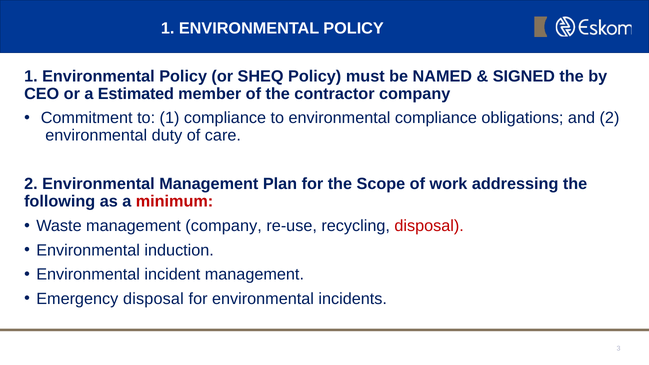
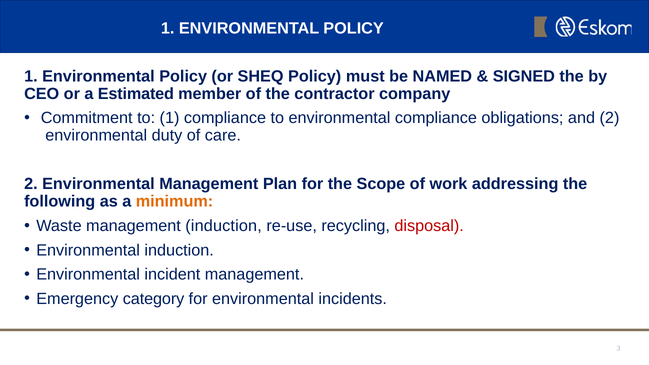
minimum colour: red -> orange (175, 202)
management company: company -> induction (224, 226)
Emergency disposal: disposal -> category (154, 299)
